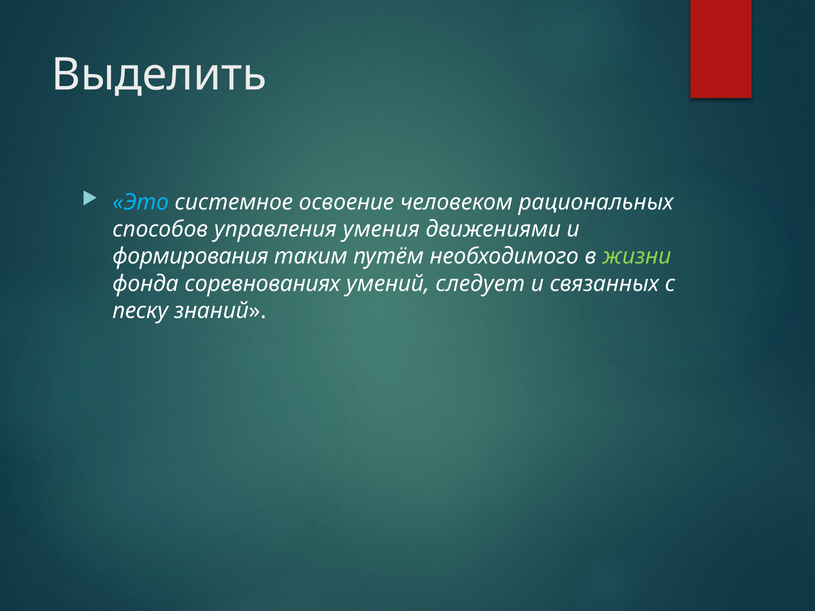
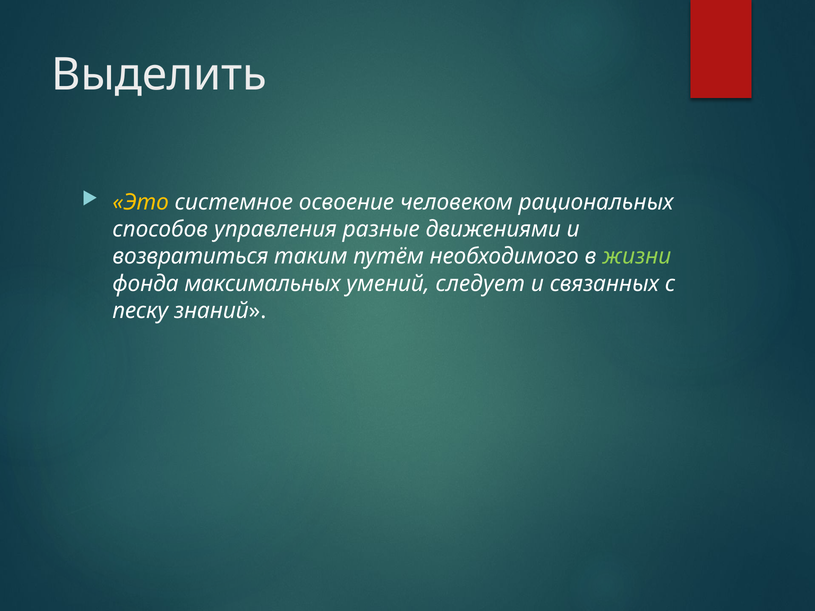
Это colour: light blue -> yellow (141, 202)
умения: умения -> разные (381, 229)
формирования: формирования -> возвратиться (190, 257)
соревнованиях: соревнованиях -> максимальных (262, 284)
